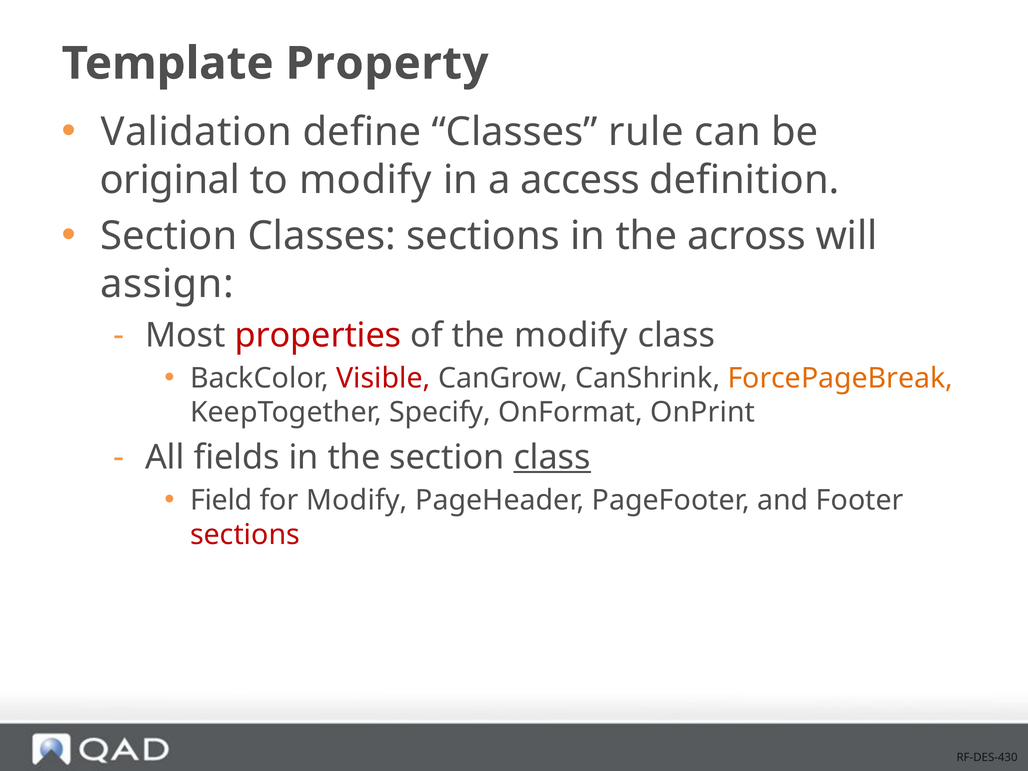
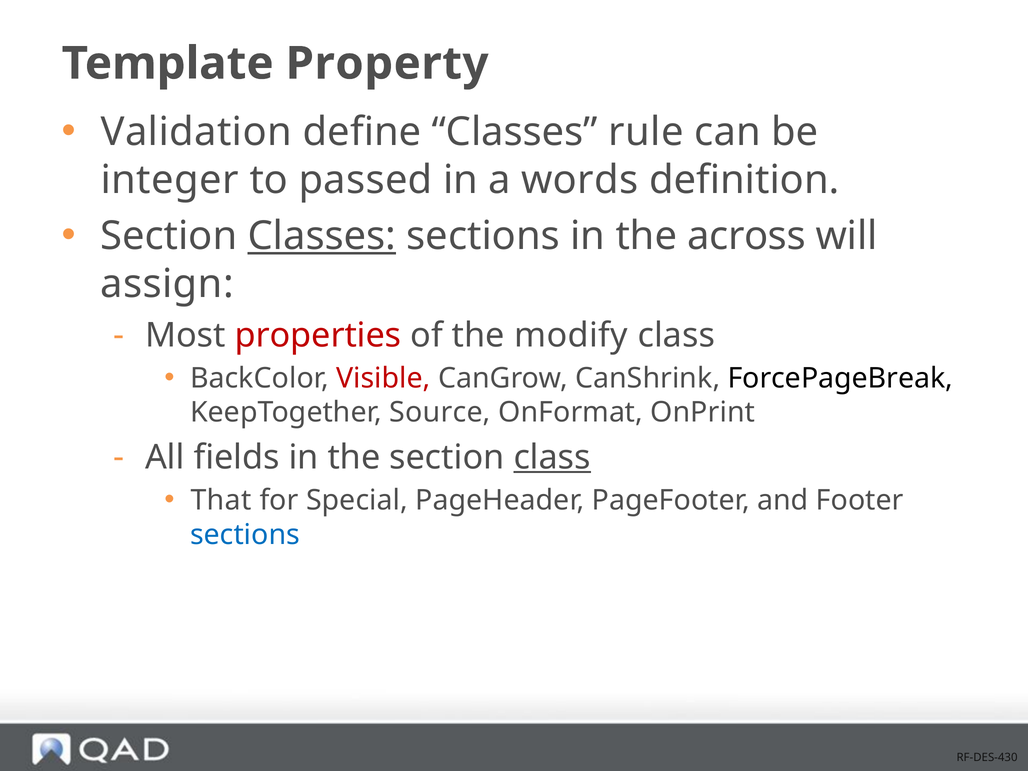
original: original -> integer (170, 180)
to modify: modify -> passed (366, 180)
access: access -> words (580, 180)
Classes underline: none -> present (322, 236)
ForcePageBreak colour: orange -> black (840, 378)
Specify: Specify -> Source (440, 412)
Field: Field -> That (221, 500)
for Modify: Modify -> Special (357, 500)
sections colour: red -> blue (245, 535)
